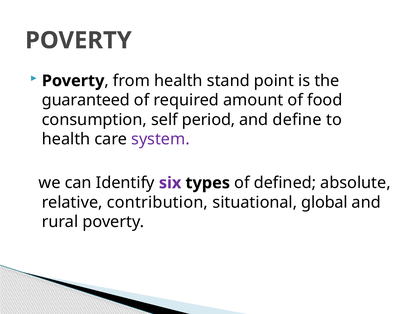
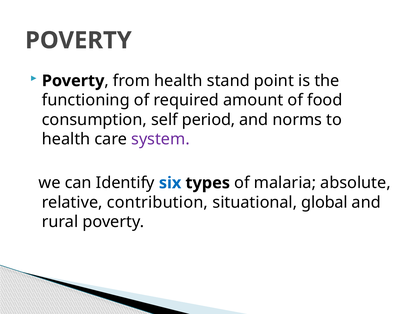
guaranteed: guaranteed -> functioning (86, 100)
define: define -> norms (297, 120)
six colour: purple -> blue (170, 183)
defined: defined -> malaria (285, 183)
